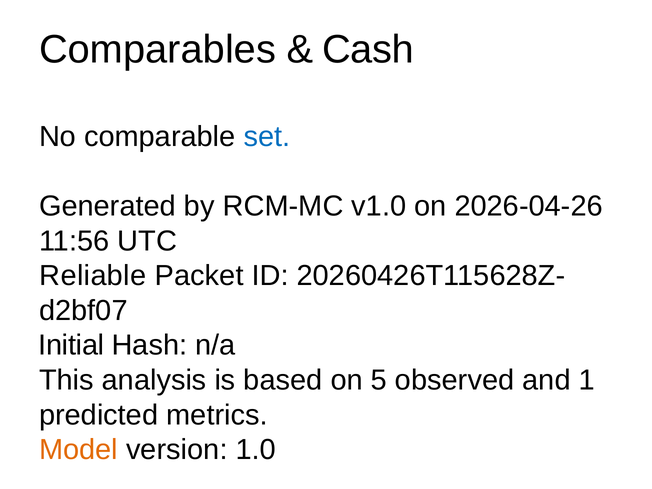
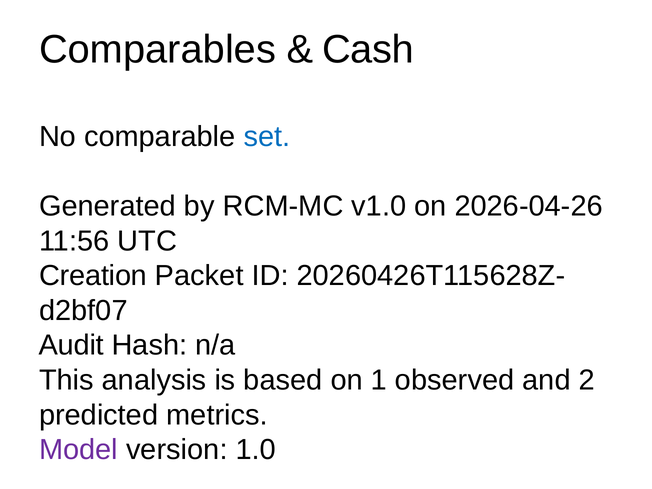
Reliable: Reliable -> Creation (93, 276)
Initial: Initial -> Audit (71, 345)
5: 5 -> 1 (379, 380)
1: 1 -> 2 (587, 380)
Model colour: orange -> purple (78, 450)
